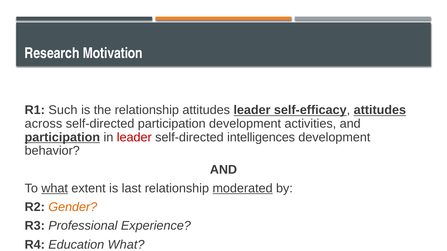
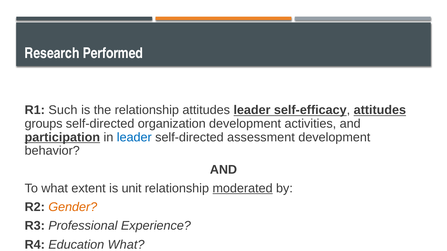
Motivation: Motivation -> Performed (113, 53)
across: across -> groups (44, 124)
self-directed participation: participation -> organization (172, 124)
leader colour: red -> blue (134, 138)
intelligences: intelligences -> assessment (261, 138)
what underline: present -> none (55, 189)
last: last -> unit (132, 189)
